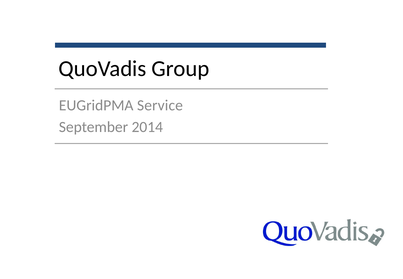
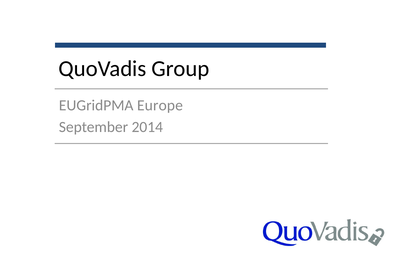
Service: Service -> Europe (160, 105)
